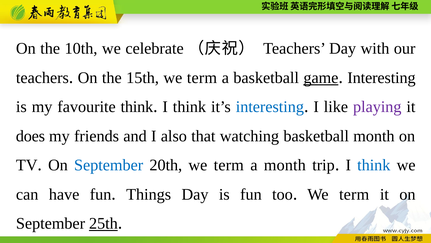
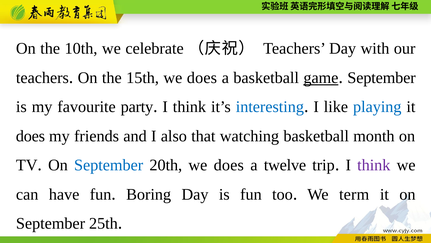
15th we term: term -> does (202, 78)
Interesting: Interesting -> September (382, 78)
favourite think: think -> party (137, 107)
playing colour: purple -> blue (377, 107)
20th we term: term -> does (229, 165)
a month: month -> twelve (285, 165)
think colour: blue -> purple (374, 165)
Things: Things -> Boring (149, 194)
25th underline: present -> none (103, 223)
